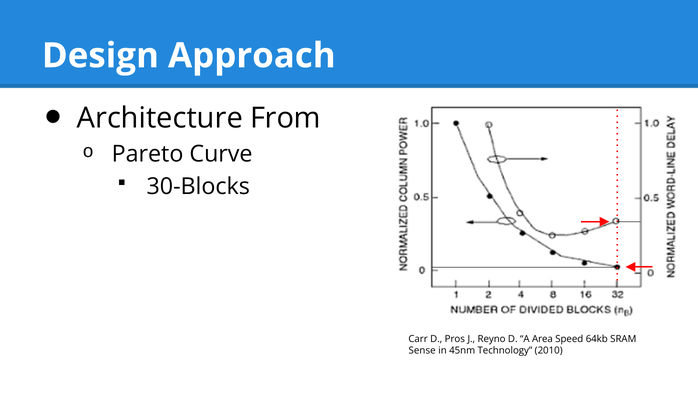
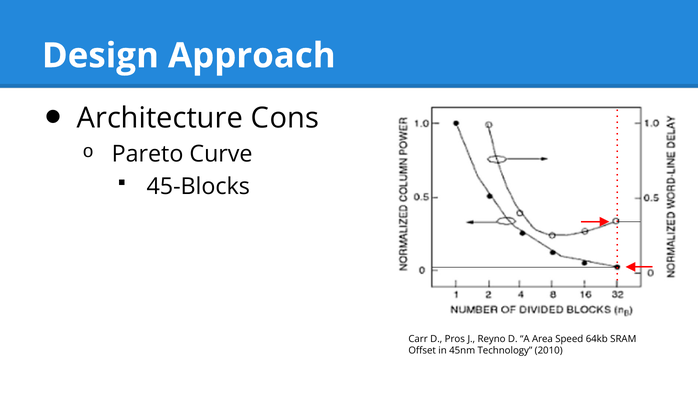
From: From -> Cons (285, 118)
30-Blocks: 30-Blocks -> 45-Blocks (198, 186)
Sense: Sense -> Offset (422, 350)
